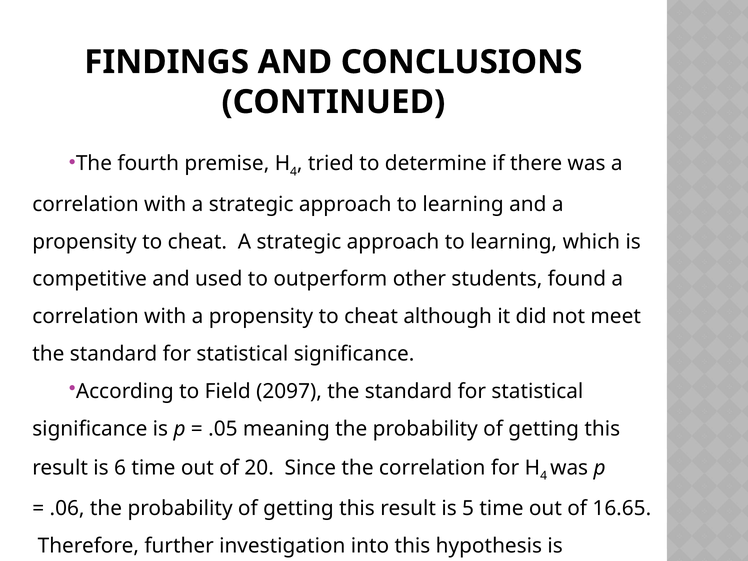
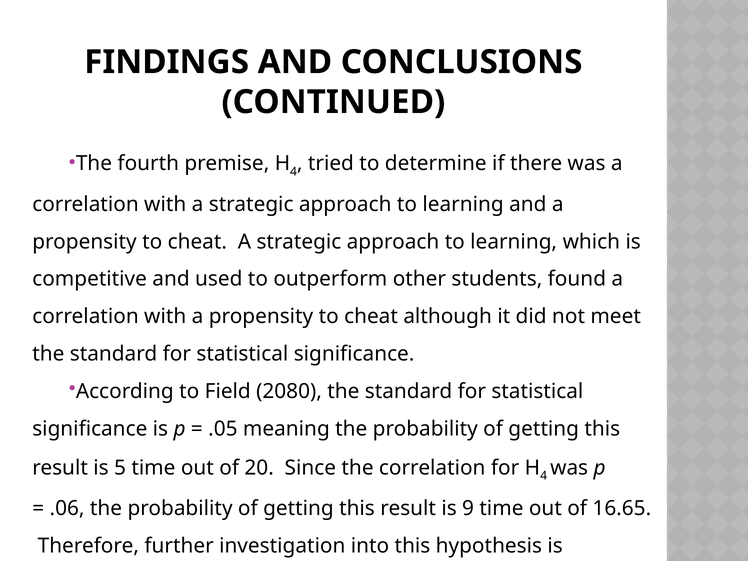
2097: 2097 -> 2080 (289, 391)
6: 6 -> 5 (120, 468)
5: 5 -> 9 (468, 509)
